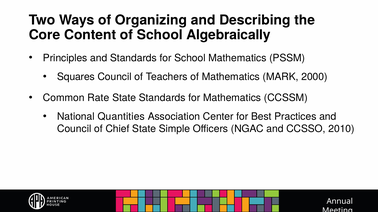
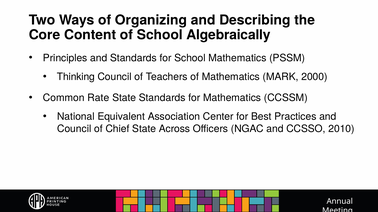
Squares: Squares -> Thinking (76, 77)
Quantities: Quantities -> Equivalent (121, 117)
Simple: Simple -> Across (174, 129)
